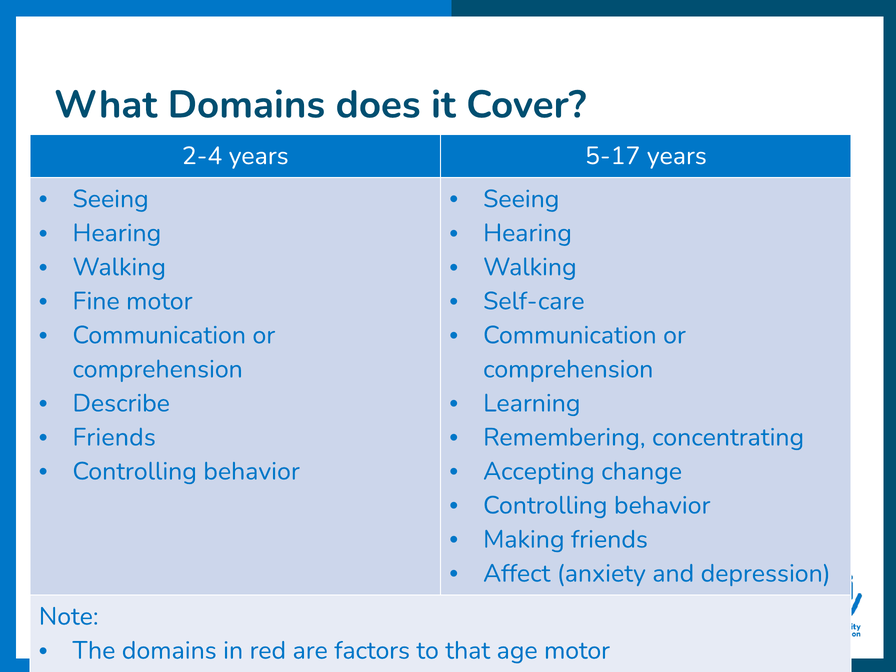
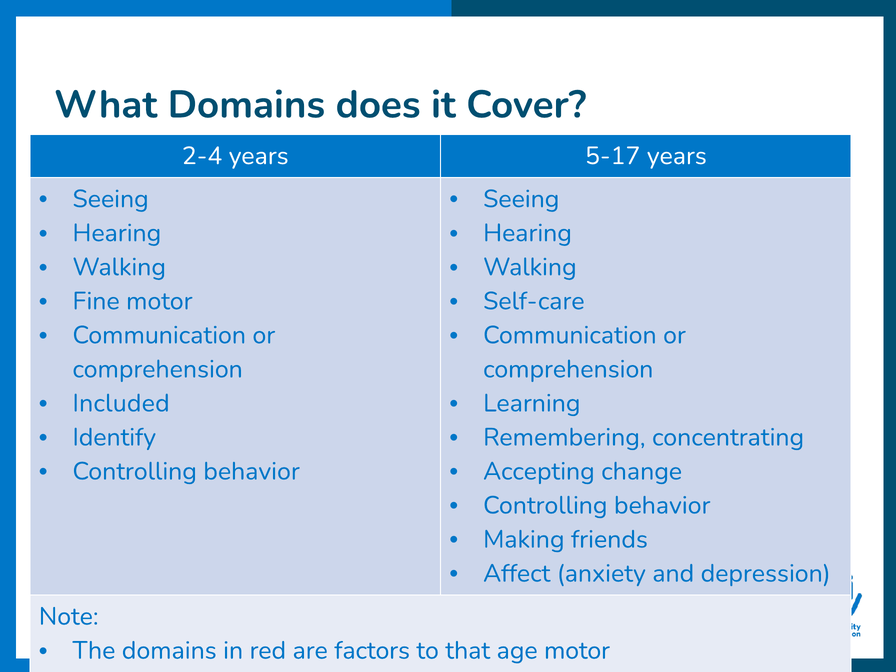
Describe: Describe -> Included (121, 403)
Friends: Friends -> Identify (114, 437)
